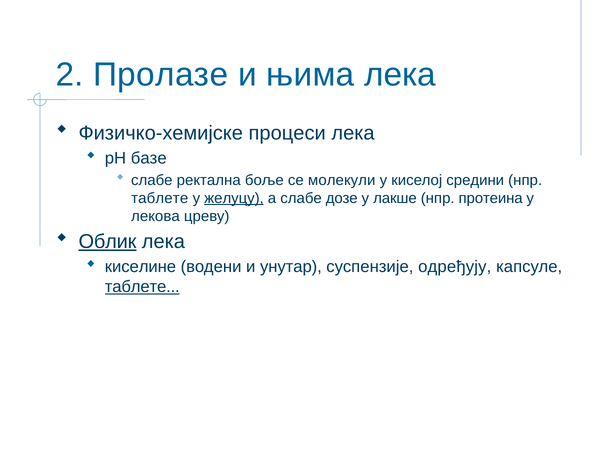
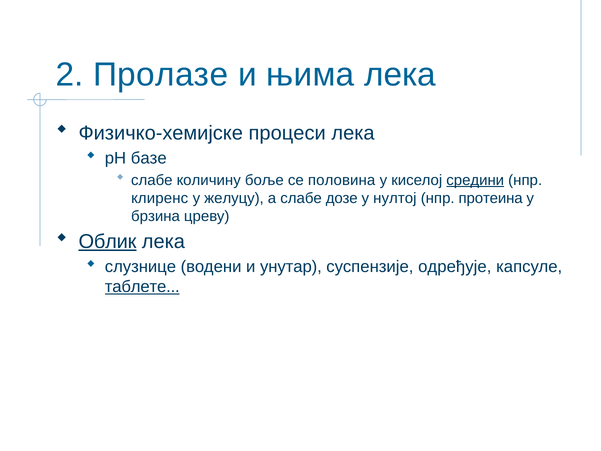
ректална: ректална -> количину (209, 180)
молекули: молекули -> половина (342, 180)
средини underline: none -> present (475, 180)
таблете: таблете -> клиренс (160, 198)
желуцу underline: present -> none (234, 198)
лакше: лакше -> нултој (395, 198)
лекова: лекова -> брзина (155, 216)
киселине: киселине -> слузнице (140, 267)
одређују: одређују -> одређује (455, 267)
